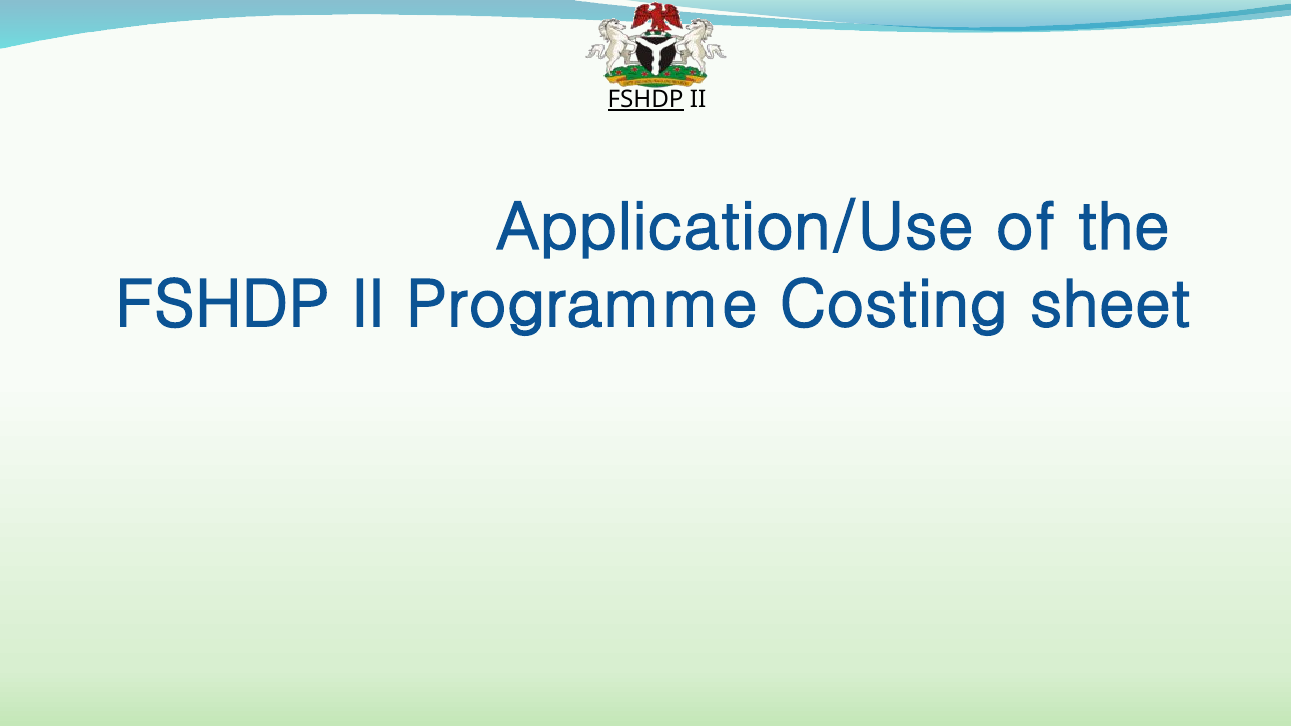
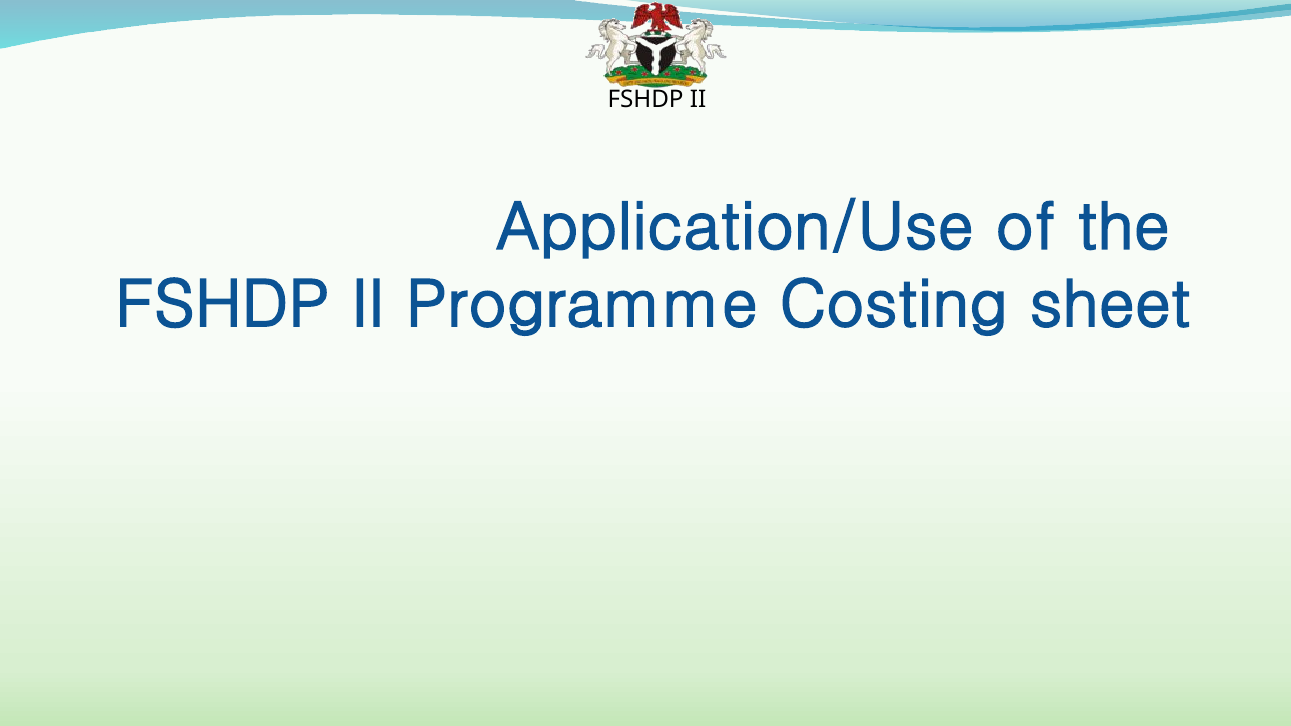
FSHDP underline: present -> none (646, 100)
